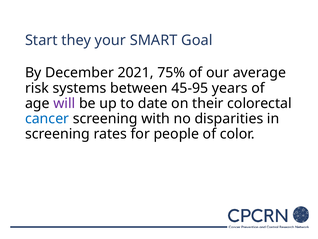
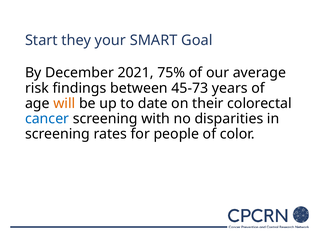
systems: systems -> findings (79, 88)
45-95: 45-95 -> 45-73 (190, 88)
will colour: purple -> orange (64, 103)
